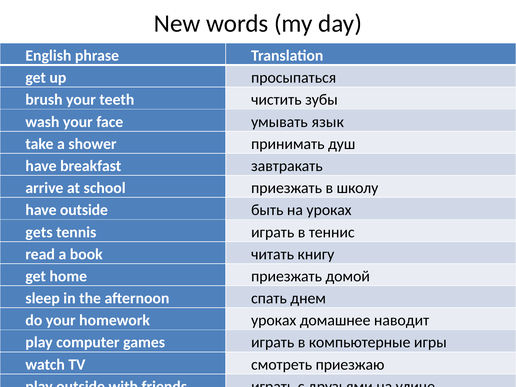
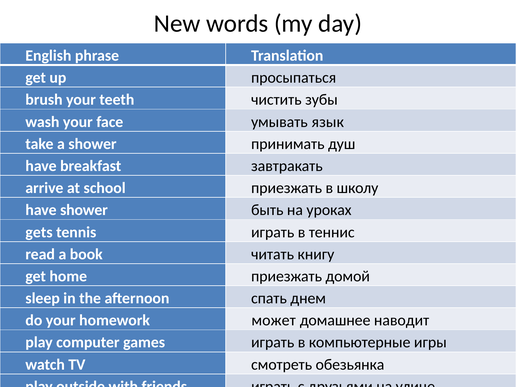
have outside: outside -> shower (84, 210)
homework уроках: уроках -> может (274, 320)
приезжаю: приезжаю -> обезьянка (350, 365)
